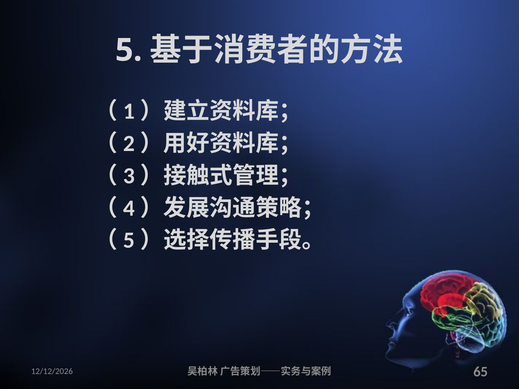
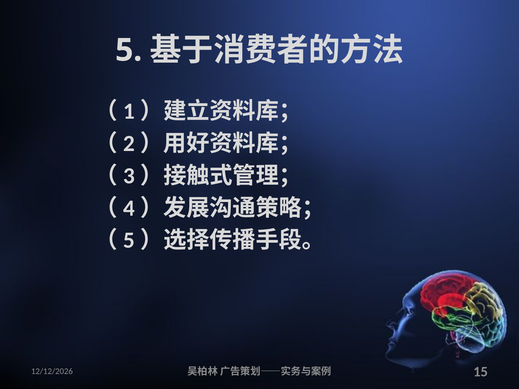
65: 65 -> 15 (481, 372)
